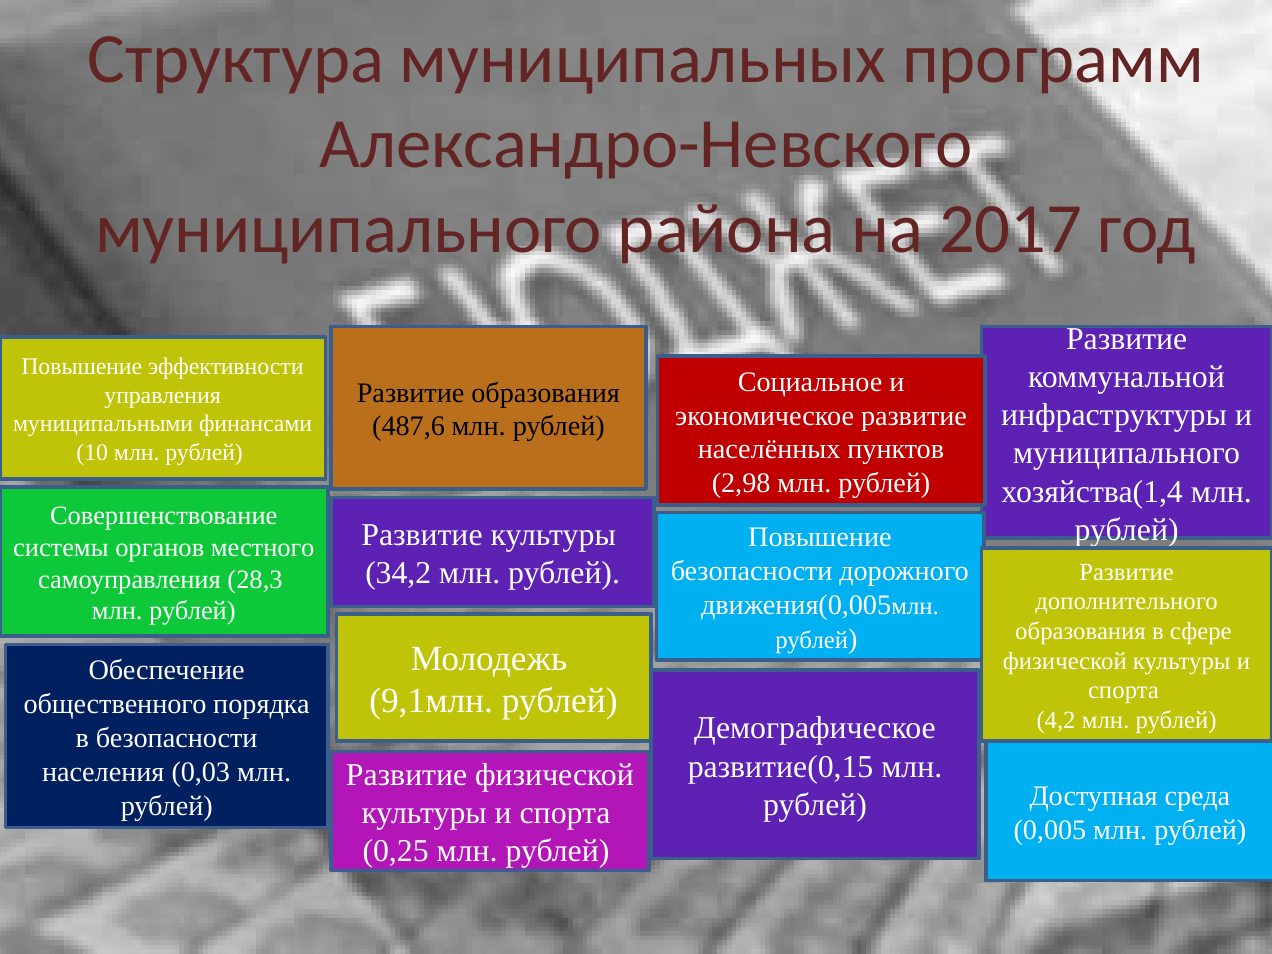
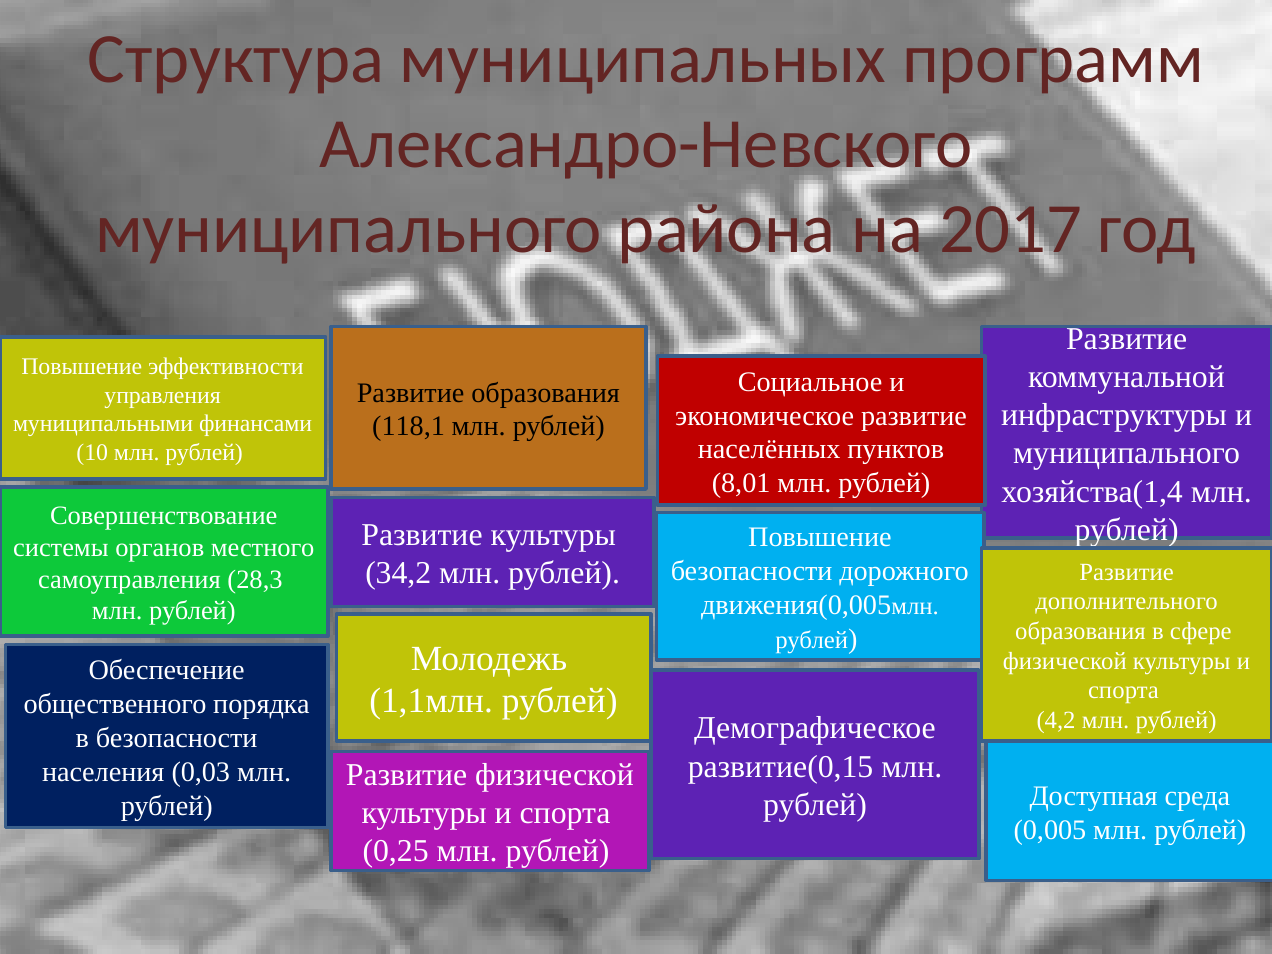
487,6: 487,6 -> 118,1 (409, 427)
2,98: 2,98 -> 8,01 (741, 484)
9,1млн: 9,1млн -> 1,1млн (431, 701)
